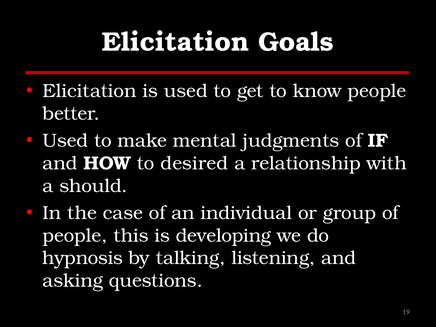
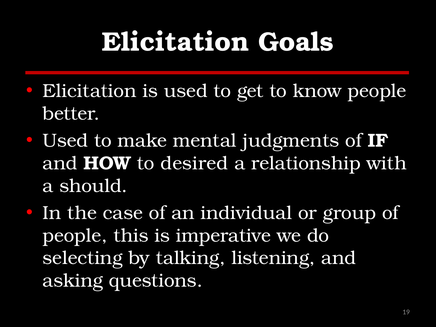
developing: developing -> imperative (223, 235)
hypnosis: hypnosis -> selecting (83, 258)
